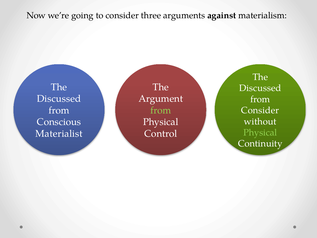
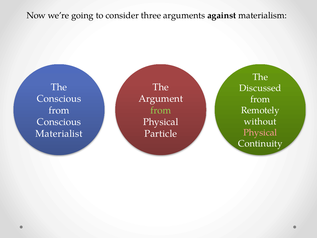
Discussed: Discussed -> Conscious (59, 99)
Consider: Consider -> Remotely (260, 110)
Physical colour: light green -> pink (260, 132)
Control: Control -> Particle (161, 134)
